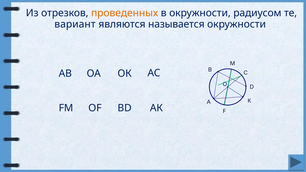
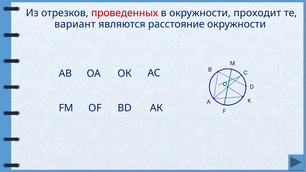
проведенных colour: orange -> red (125, 13)
радиусом: радиусом -> проходит (257, 13)
называется: называется -> расстояние (176, 24)
